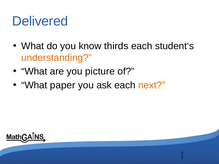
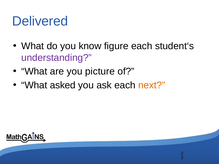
thirds: thirds -> figure (116, 46)
understanding colour: orange -> purple (57, 58)
paper: paper -> asked (63, 85)
